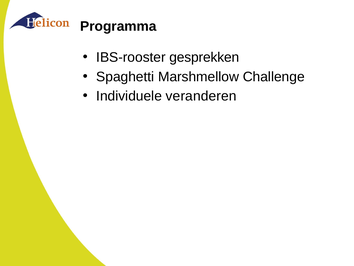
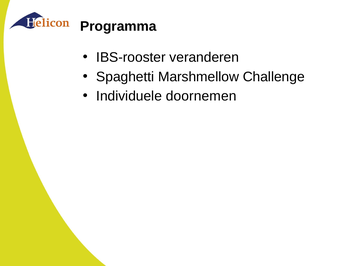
gesprekken: gesprekken -> veranderen (204, 57)
veranderen: veranderen -> doornemen (201, 96)
